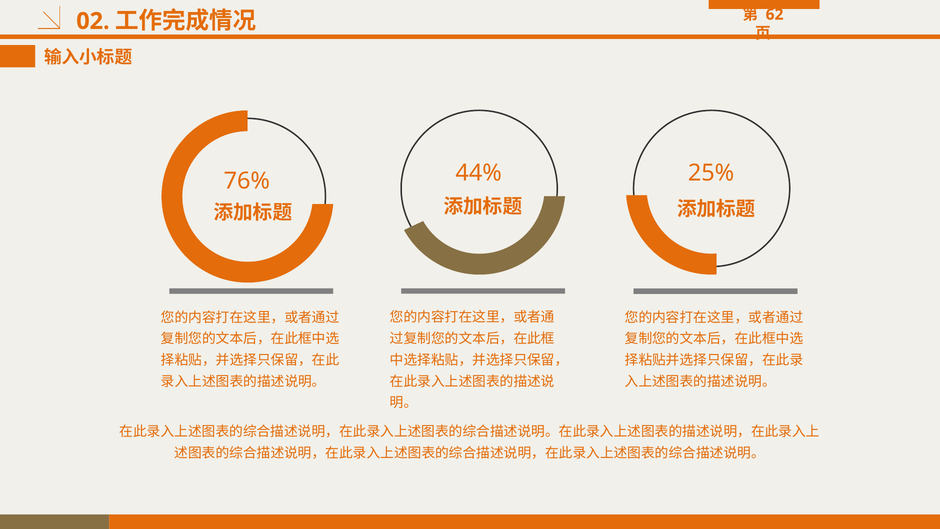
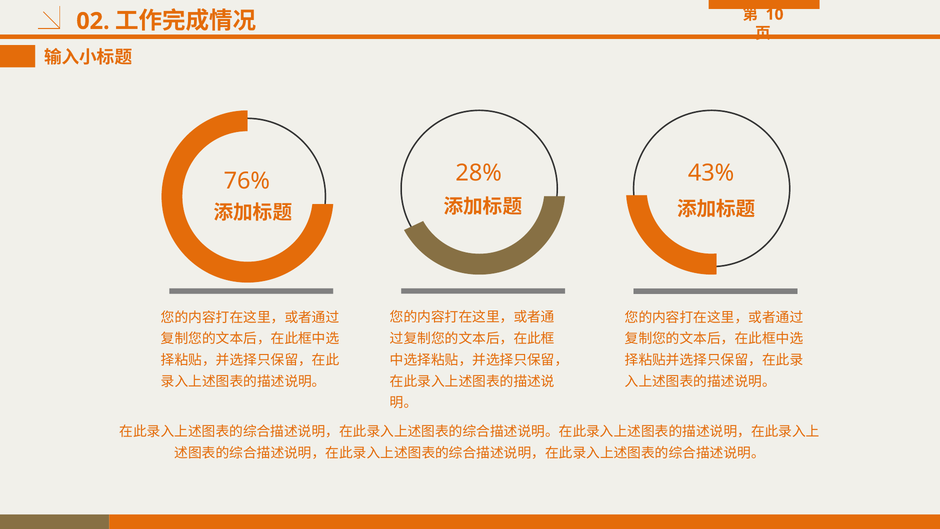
62: 62 -> 10 (775, 15)
44%: 44% -> 28% (479, 173)
25%: 25% -> 43% (711, 173)
